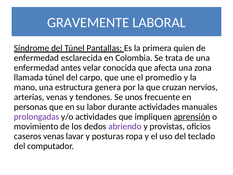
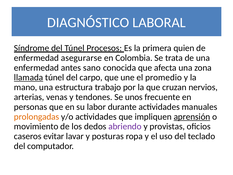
GRAVEMENTE: GRAVEMENTE -> DIAGNÓSTICO (88, 23)
Pantallas: Pantallas -> Procesos (104, 48)
esclarecida: esclarecida -> asegurarse (81, 58)
velar: velar -> sano (92, 68)
llamada underline: none -> present (29, 77)
genera: genera -> trabajo (108, 87)
prolongadas colour: purple -> orange (37, 117)
caseros venas: venas -> evitar (54, 136)
